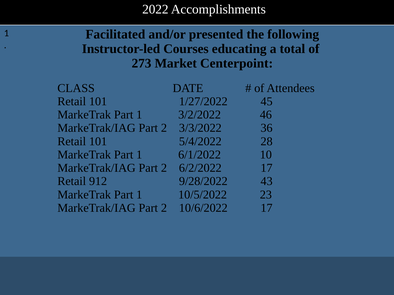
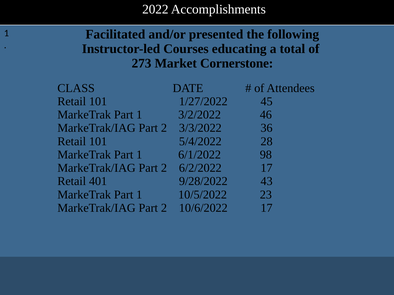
Centerpoint: Centerpoint -> Cornerstone (237, 63)
10: 10 -> 98 (266, 155)
912: 912 -> 401 (98, 182)
